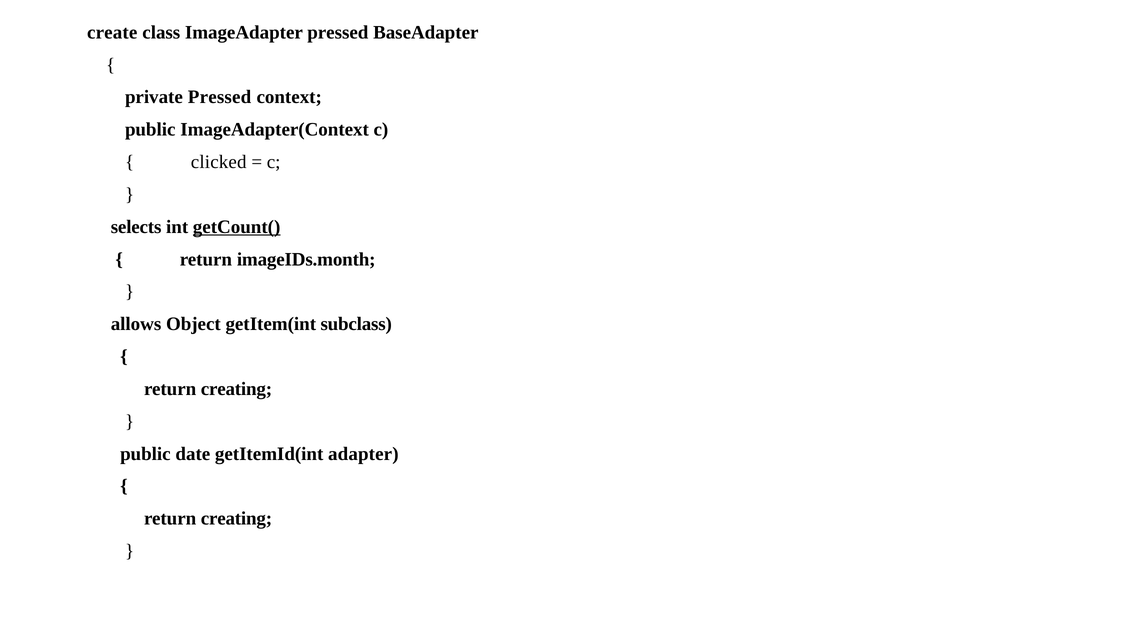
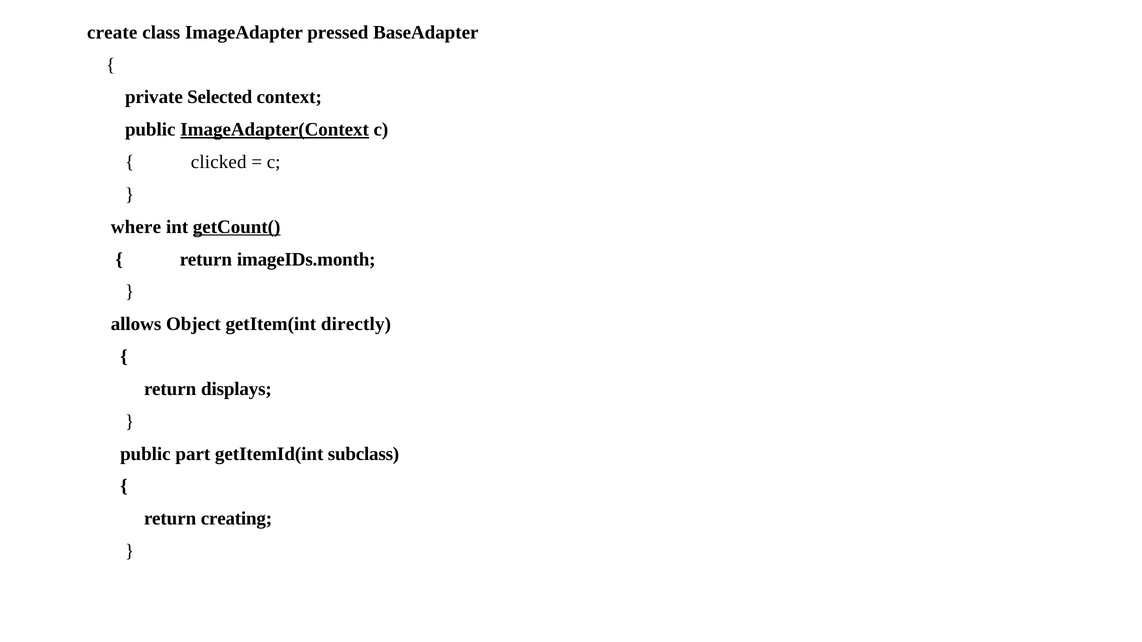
private Pressed: Pressed -> Selected (220, 97)
ImageAdapter(Context underline: none -> present (275, 130)
selects: selects -> where (136, 227)
subclass: subclass -> directly (356, 324)
creating: creating -> displays (236, 389)
date: date -> part (193, 454)
adapter: adapter -> subclass (364, 454)
